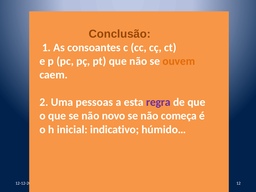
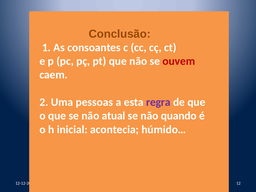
ouvem colour: orange -> red (179, 61)
novo: novo -> atual (114, 116)
começa: começa -> quando (179, 116)
indicativo: indicativo -> acontecia (115, 129)
